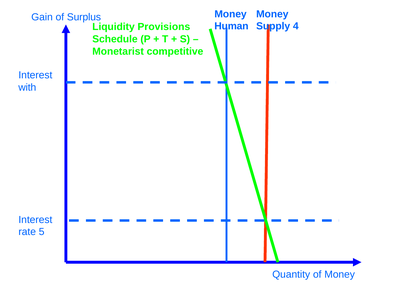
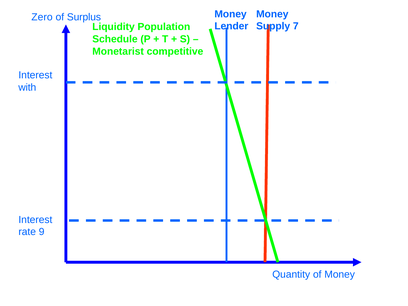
Gain: Gain -> Zero (42, 17)
Human: Human -> Lender (231, 26)
4: 4 -> 7 (296, 26)
Provisions: Provisions -> Population (164, 27)
5: 5 -> 9 (42, 232)
